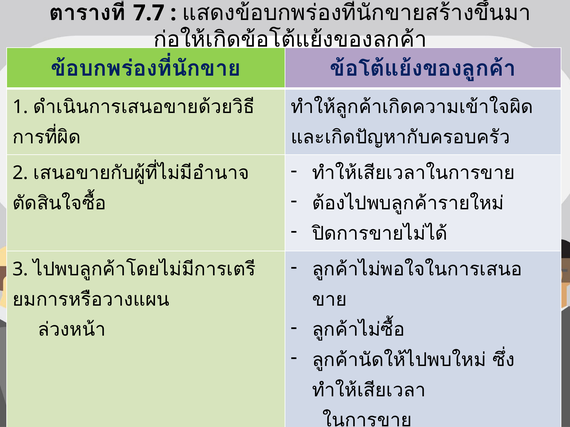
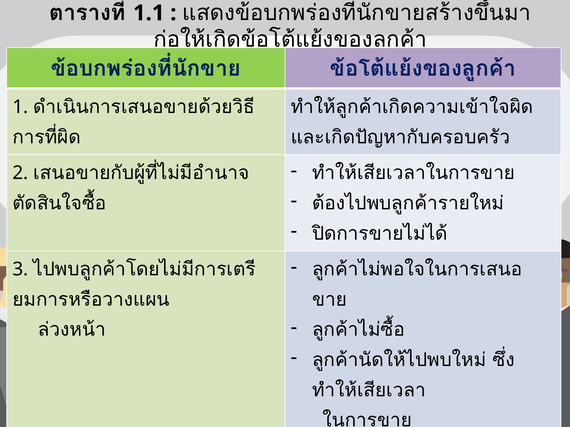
7.7: 7.7 -> 1.1 (149, 13)
